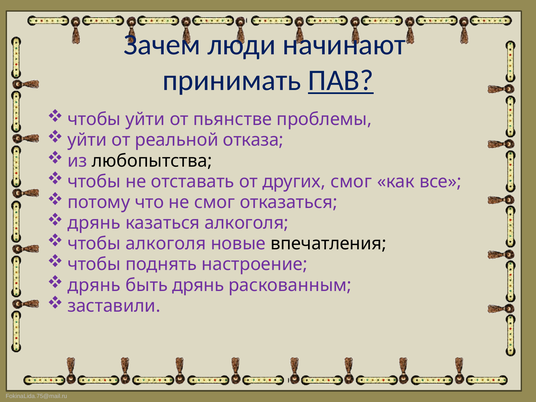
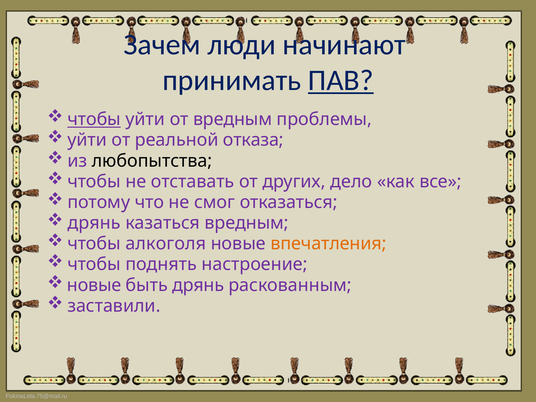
чтобы underline: none -> present (94, 119)
от пьянстве: пьянстве -> вредным (233, 119)
других смог: смог -> дело (351, 182)
казаться алкоголя: алкоголя -> вредным (247, 223)
впечатления colour: black -> orange (328, 244)
дрянь: дрянь -> новые (94, 285)
